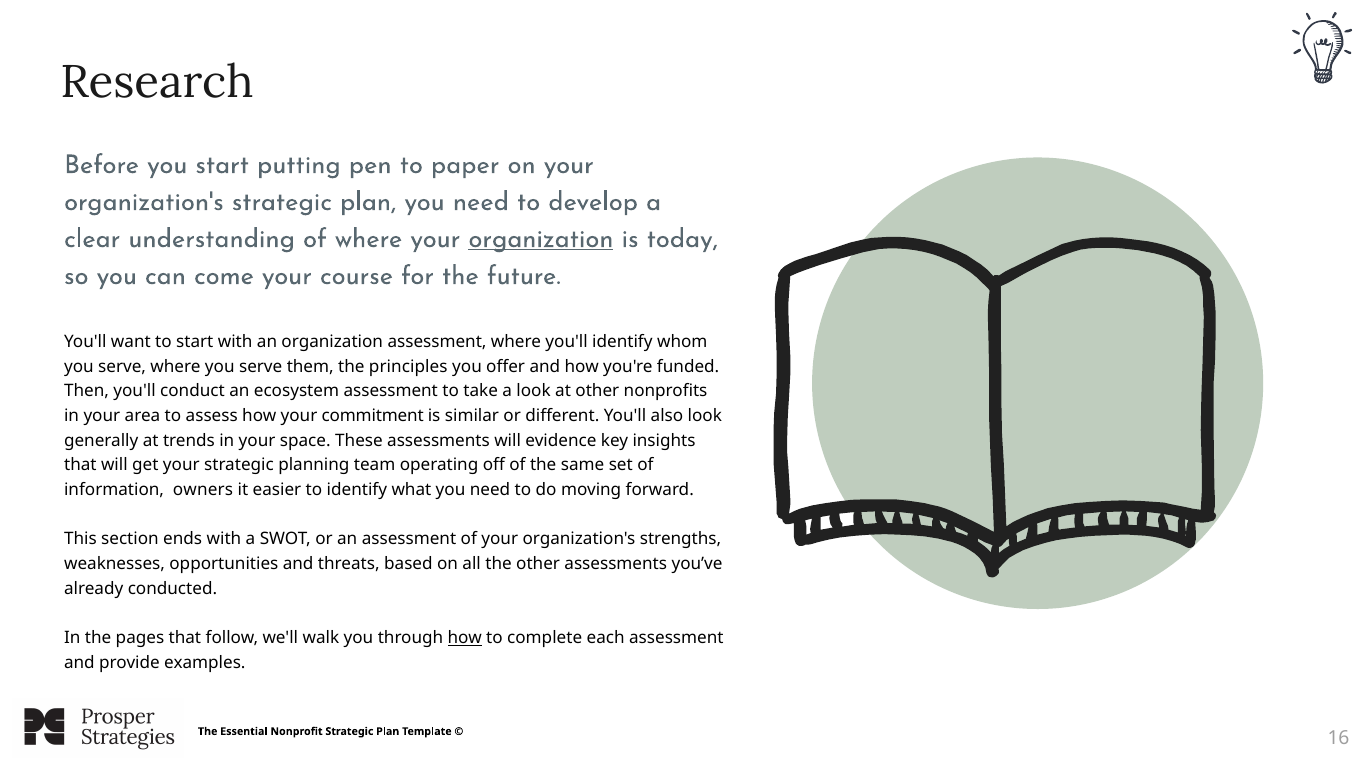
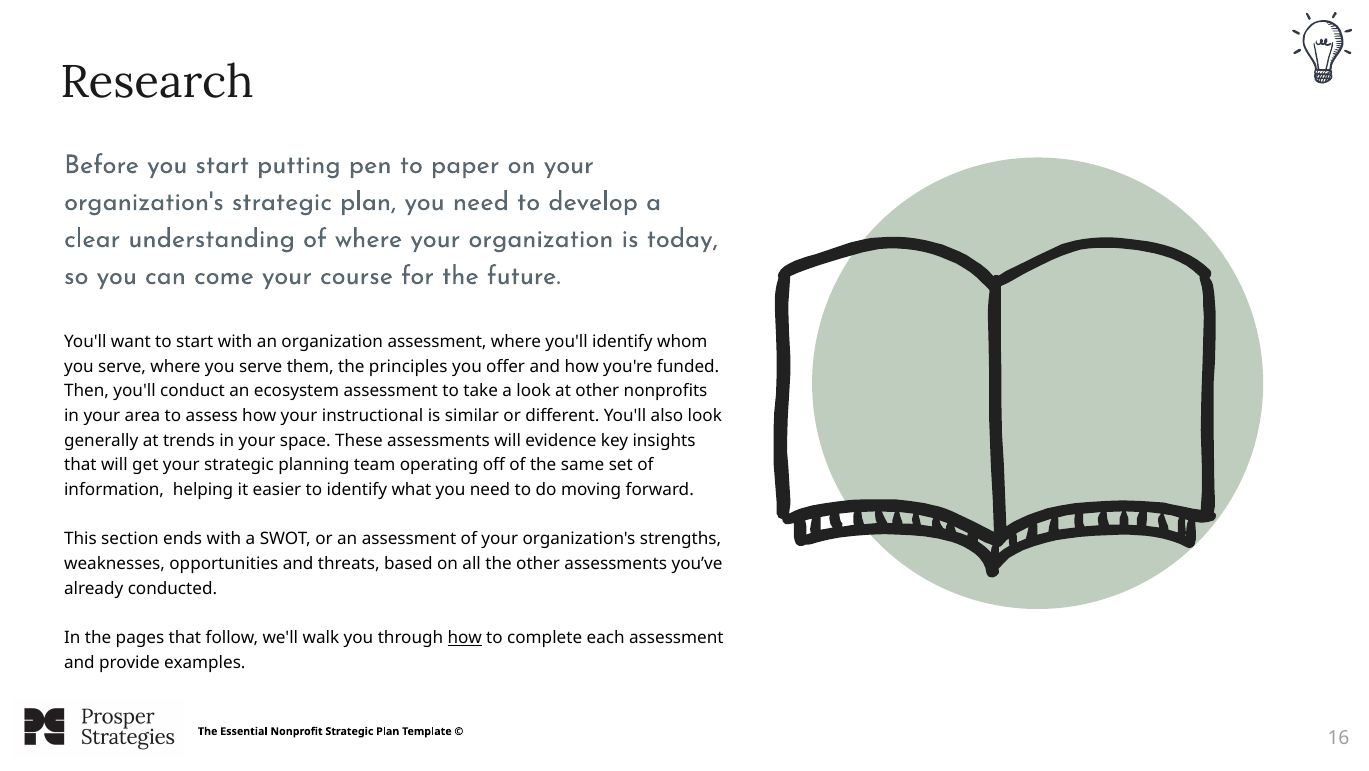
organization underline: present -> none (541, 238)
commitment: commitment -> instructional (373, 415)
owners: owners -> helping (203, 489)
